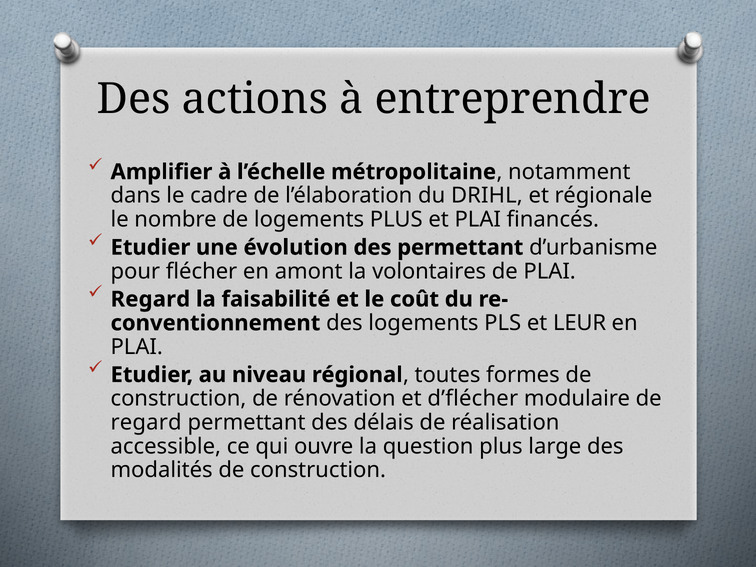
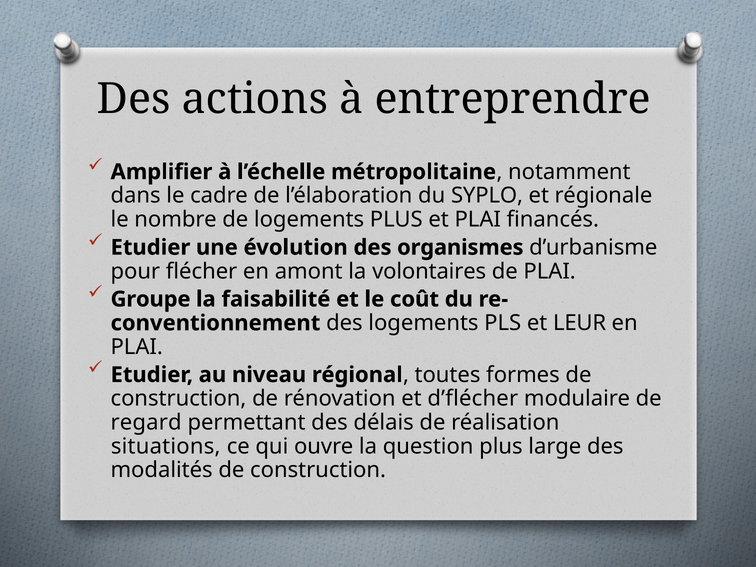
DRIHL: DRIHL -> SYPLO (487, 196)
des permettant: permettant -> organismes (460, 247)
Regard: Regard -> Groupe (151, 299)
accessible: accessible -> situations (166, 446)
